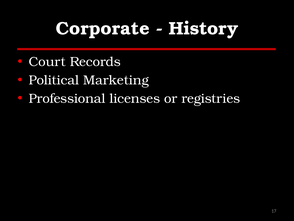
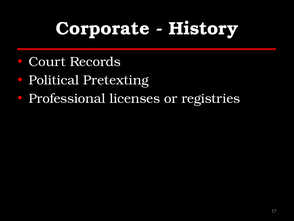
Marketing: Marketing -> Pretexting (116, 80)
